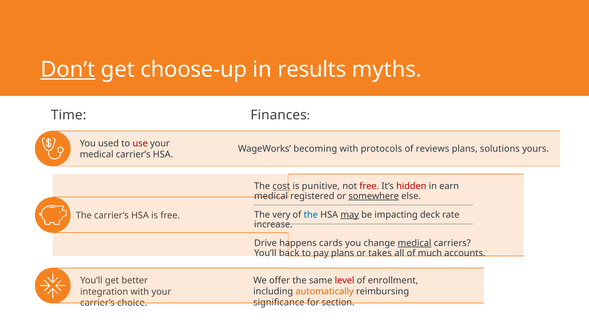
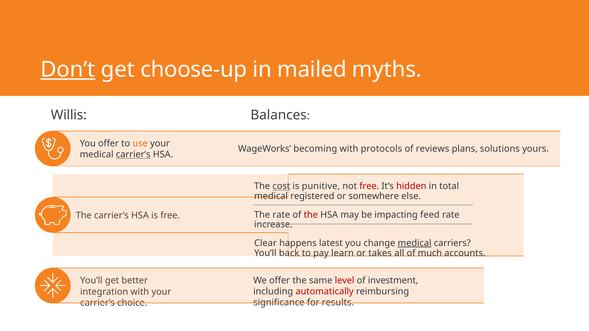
results: results -> mailed (312, 70)
Time: Time -> Willis (69, 115)
Finances: Finances -> Balances (279, 115)
You used: used -> offer (108, 144)
use colour: red -> orange (140, 144)
carrier’s underline: none -> present (133, 155)
earn: earn -> total (449, 186)
somewhere underline: present -> none (374, 196)
The very: very -> rate (281, 215)
the colour: blue -> red (311, 215)
may underline: present -> none (350, 215)
deck: deck -> feed (430, 215)
Drive: Drive -> Clear (265, 243)
cards: cards -> latest (331, 243)
pay plans: plans -> learn (343, 253)
enrollment: enrollment -> investment (393, 281)
automatically colour: orange -> red (325, 292)
section: section -> results (338, 303)
